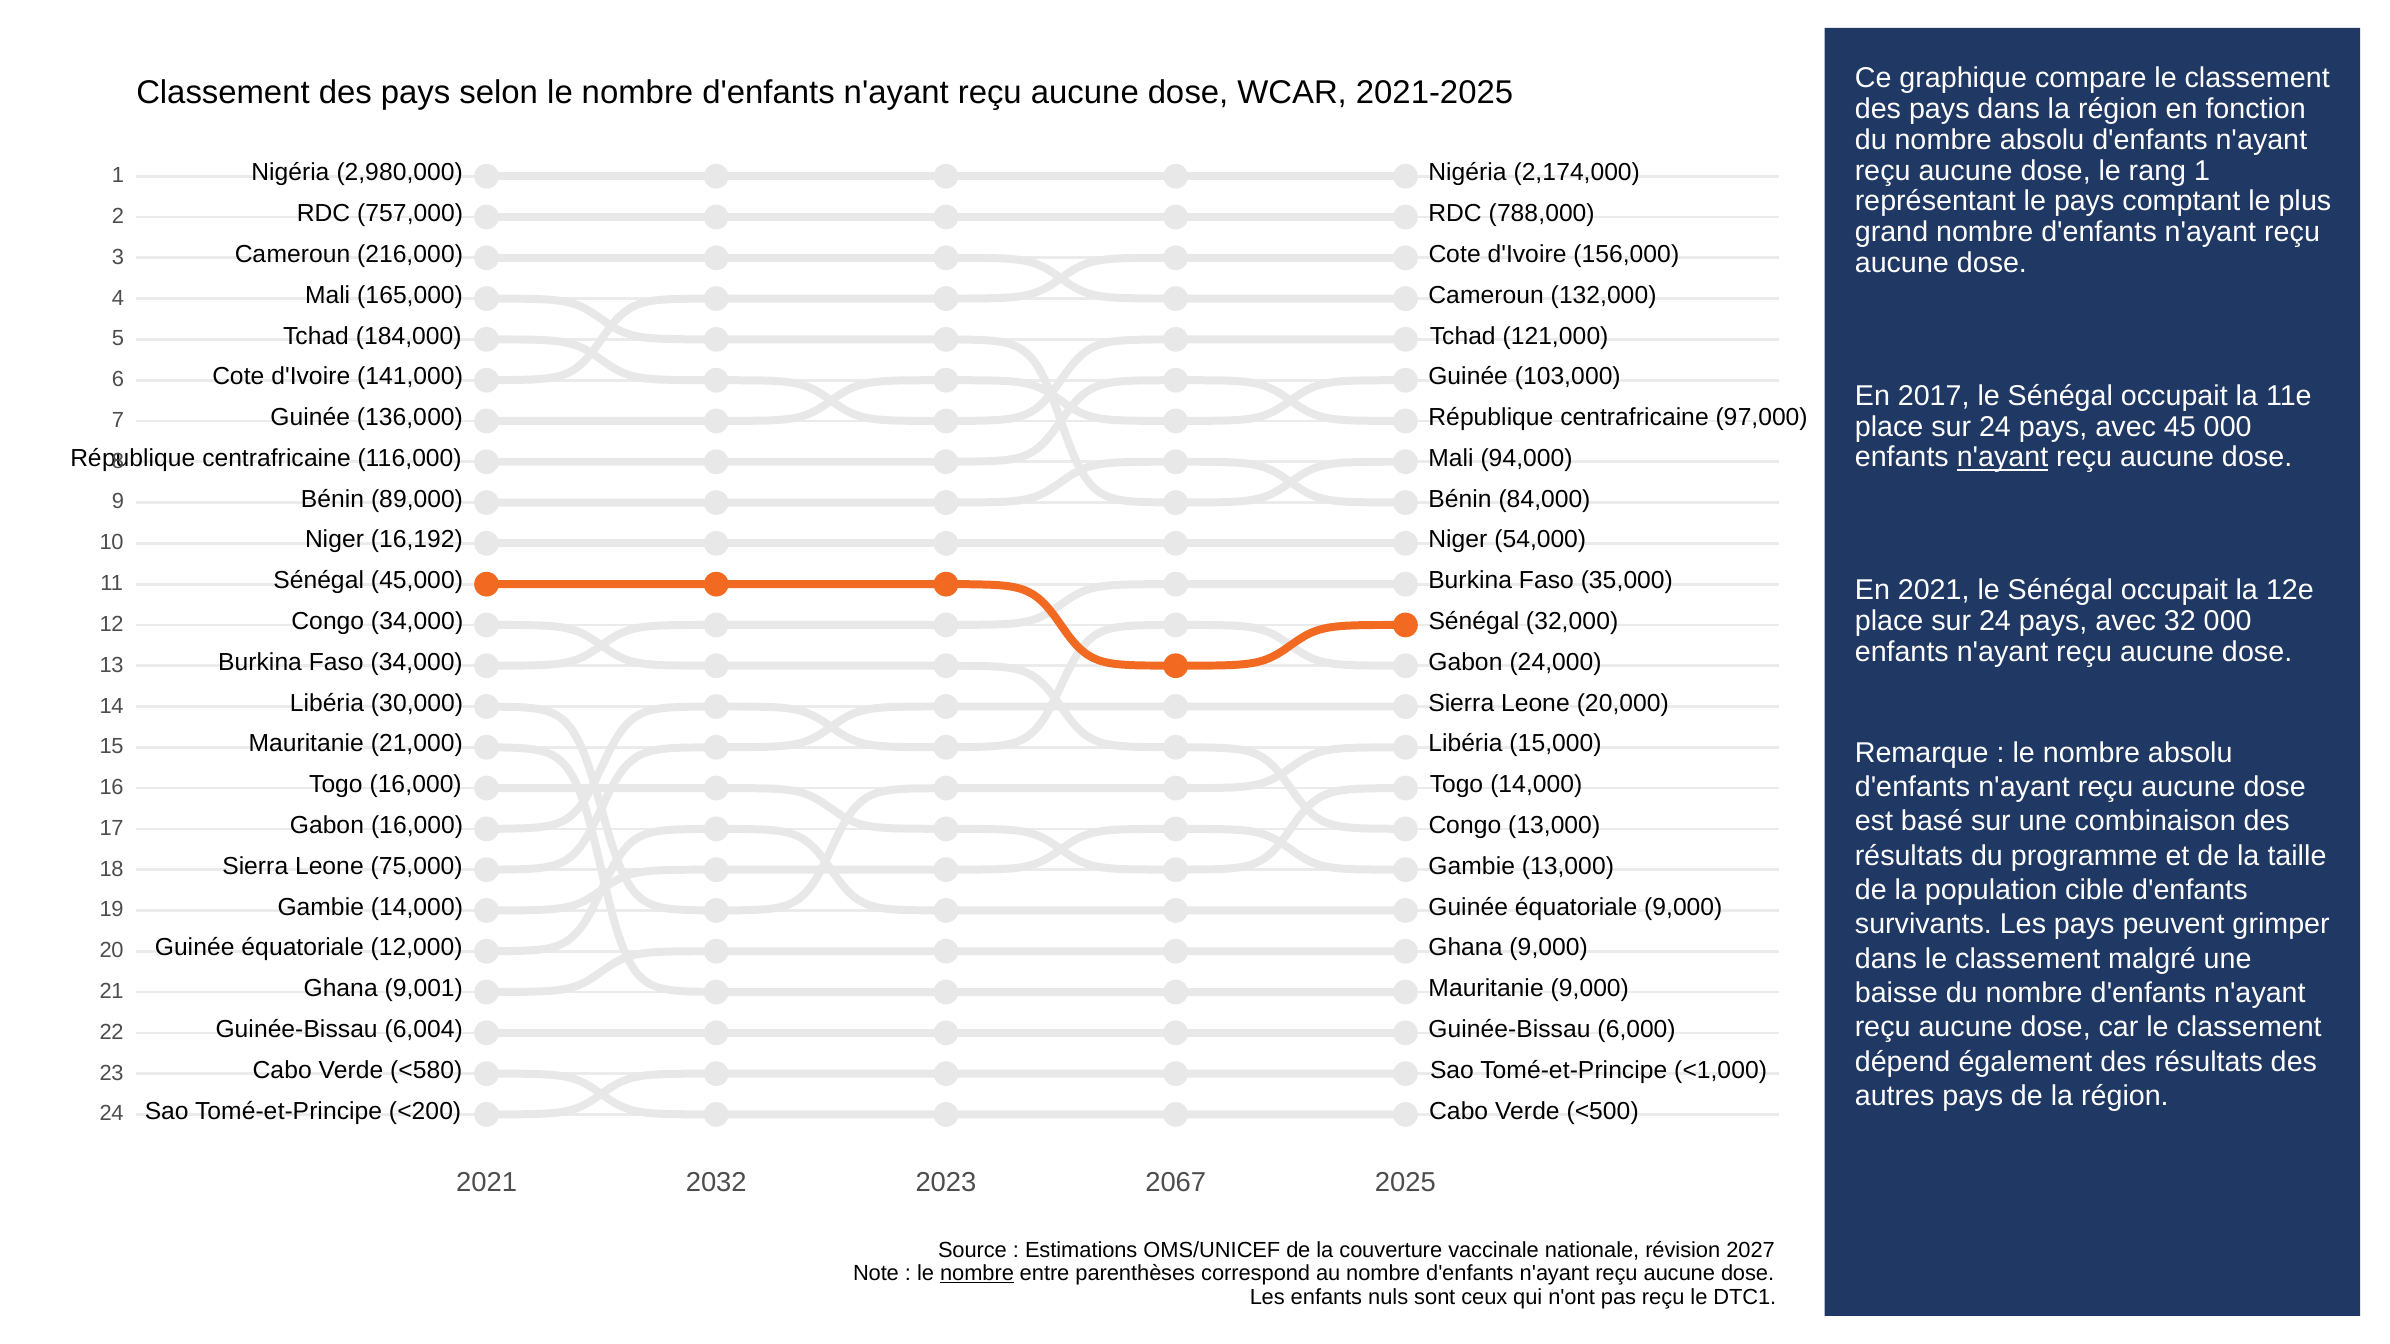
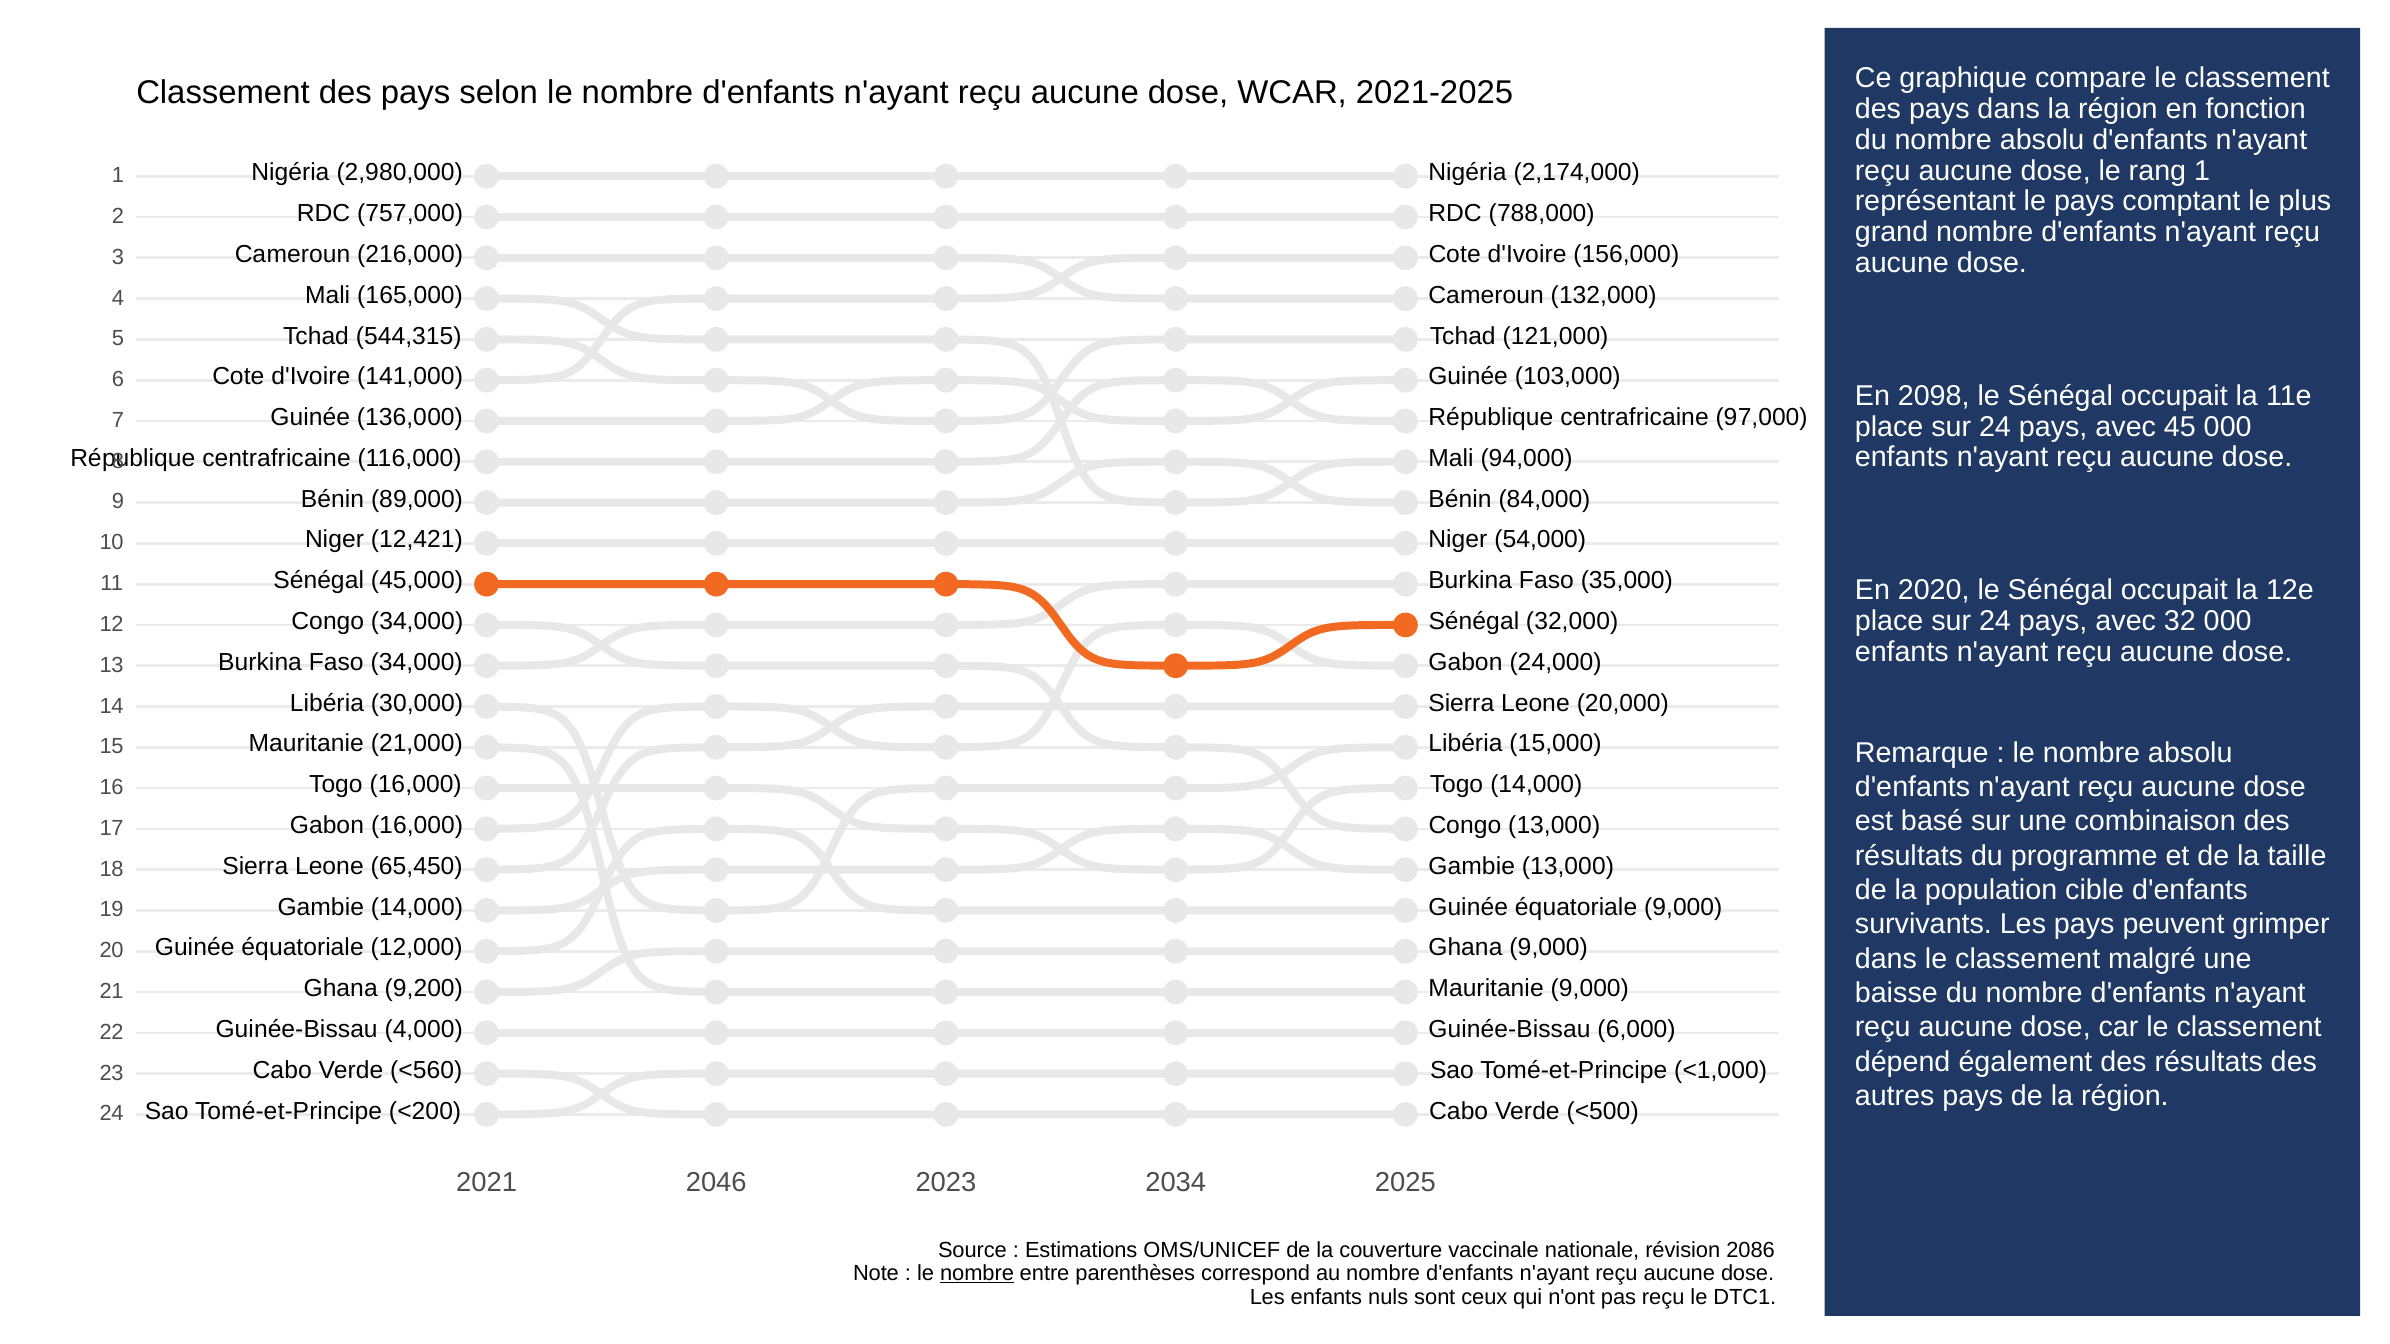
184,000: 184,000 -> 544,315 (409, 336)
2017: 2017 -> 2098 (1934, 396)
n'ayant underline: present -> none (2003, 458)
16,192: 16,192 -> 12,421 (417, 540)
En 2021: 2021 -> 2020 (1934, 590)
75,000: 75,000 -> 65,450 (417, 866)
9,001: 9,001 -> 9,200 (424, 989)
6,004: 6,004 -> 4,000 (424, 1030)
<580: <580 -> <560 (426, 1070)
2032: 2032 -> 2046 (716, 1183)
2067: 2067 -> 2034 (1176, 1183)
2027: 2027 -> 2086 (1751, 1251)
